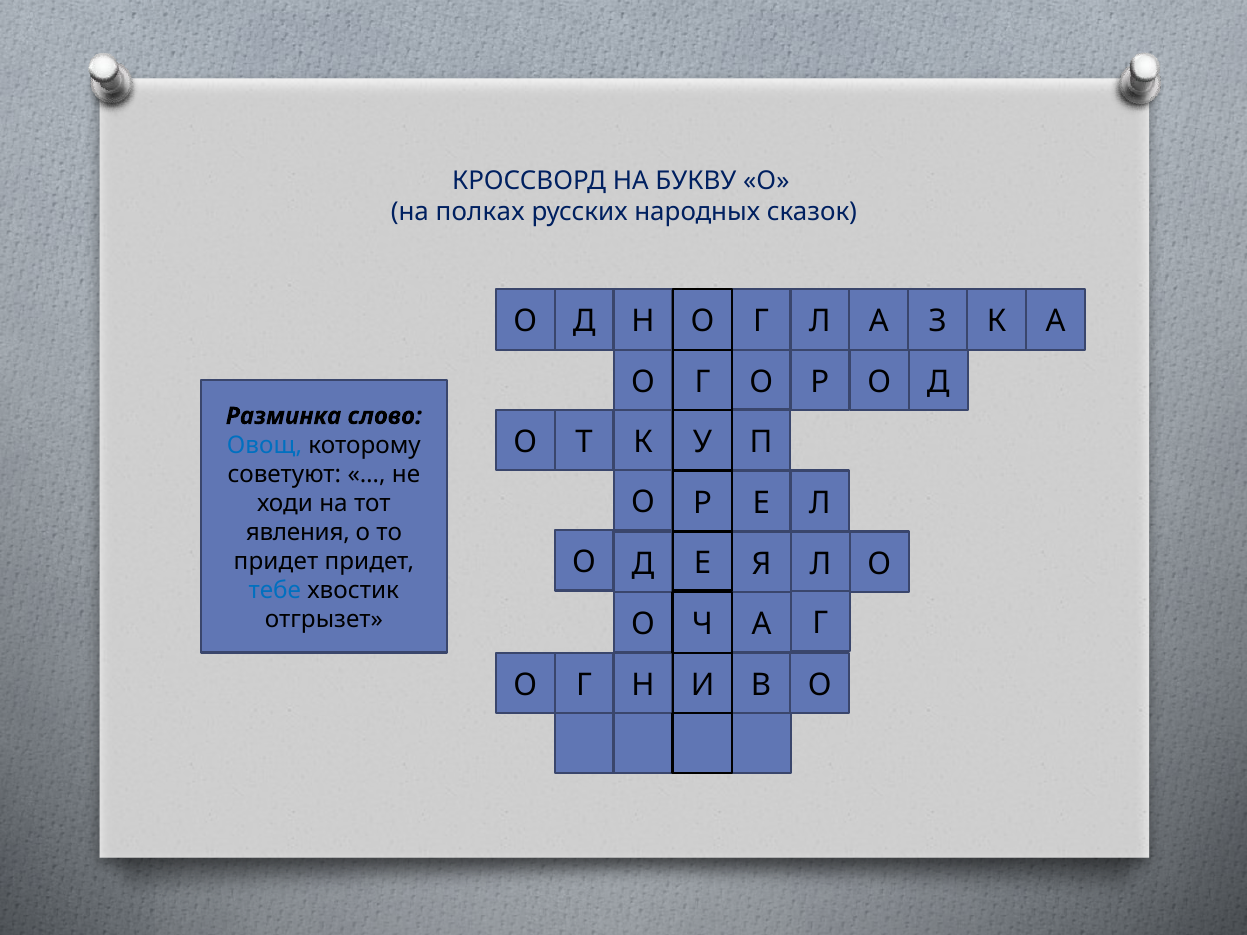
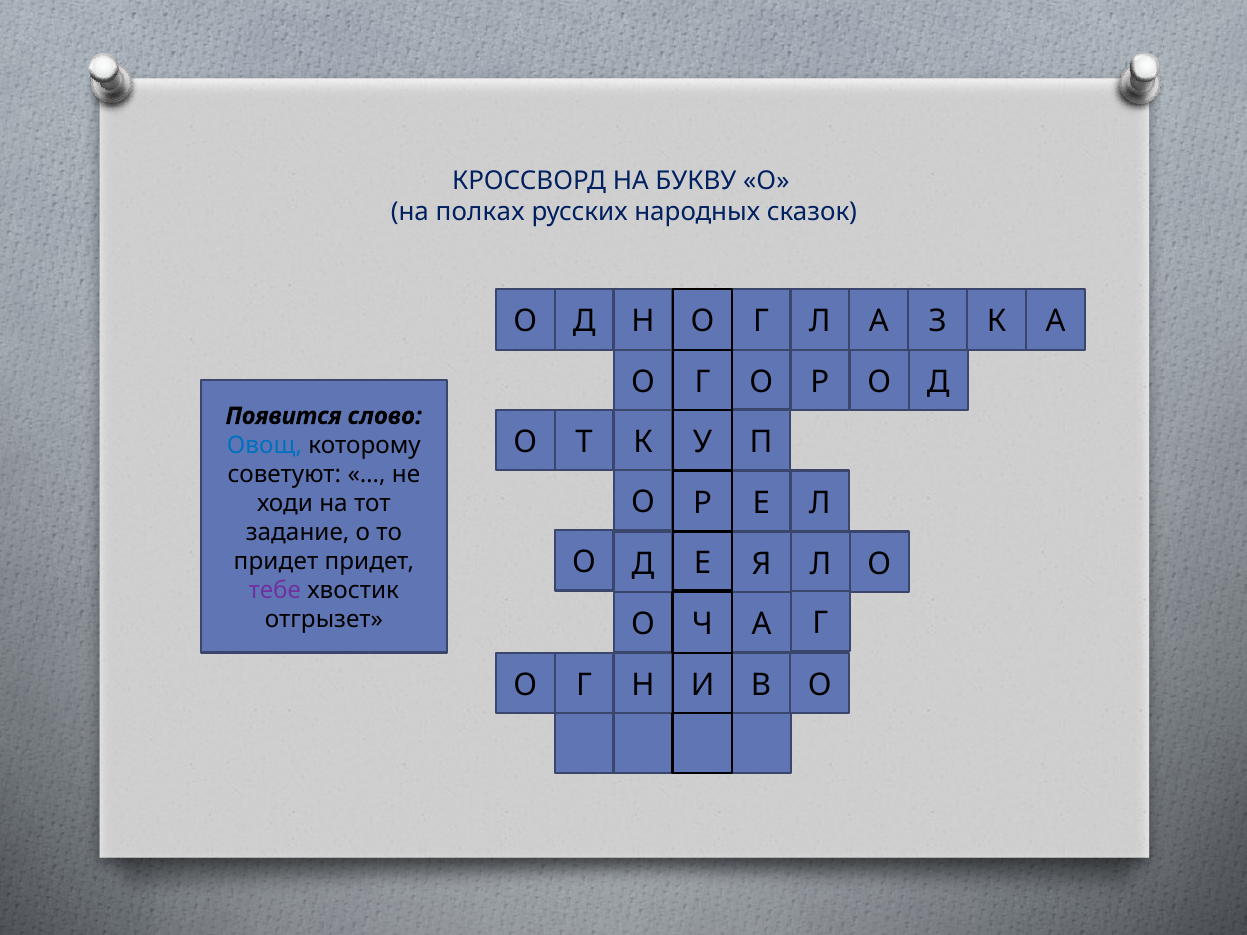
Разминка: Разминка -> Появится (284, 416)
явления: явления -> задание (298, 533)
тебе colour: blue -> purple (275, 591)
